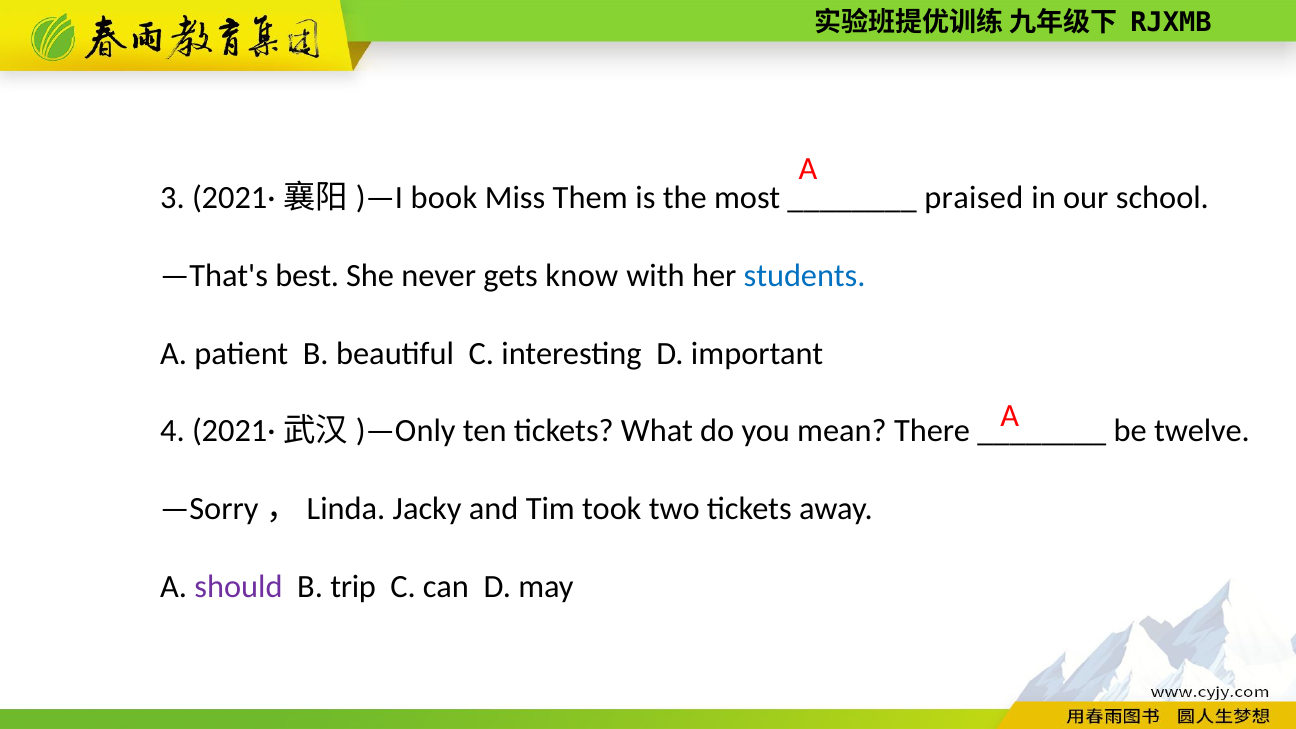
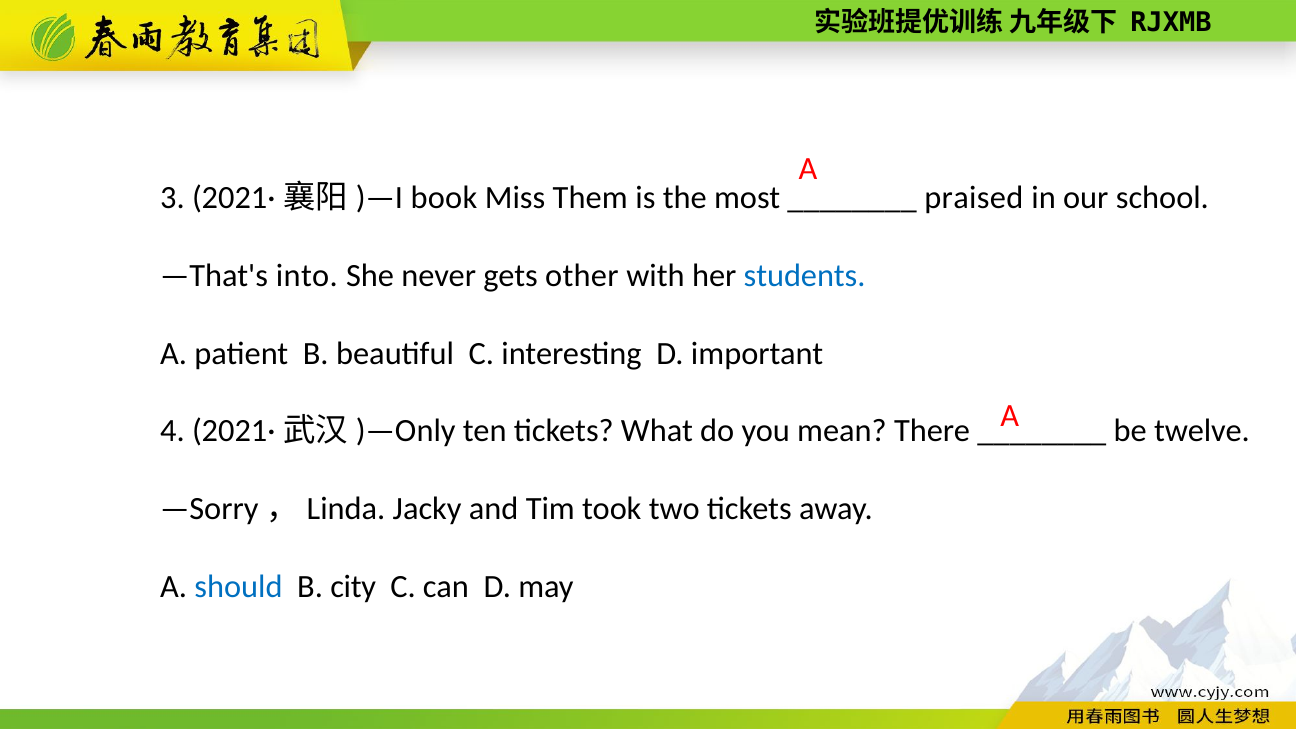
best: best -> into (307, 276)
know: know -> other (582, 276)
should colour: purple -> blue (238, 587)
trip: trip -> city (353, 587)
